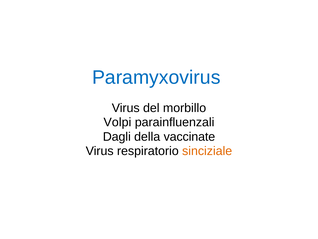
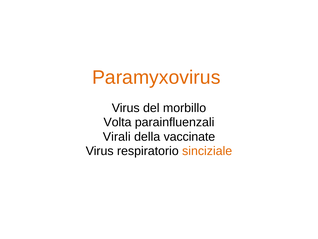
Paramyxovirus colour: blue -> orange (156, 77)
Volpi: Volpi -> Volta (118, 122)
Dagli: Dagli -> Virali (117, 136)
